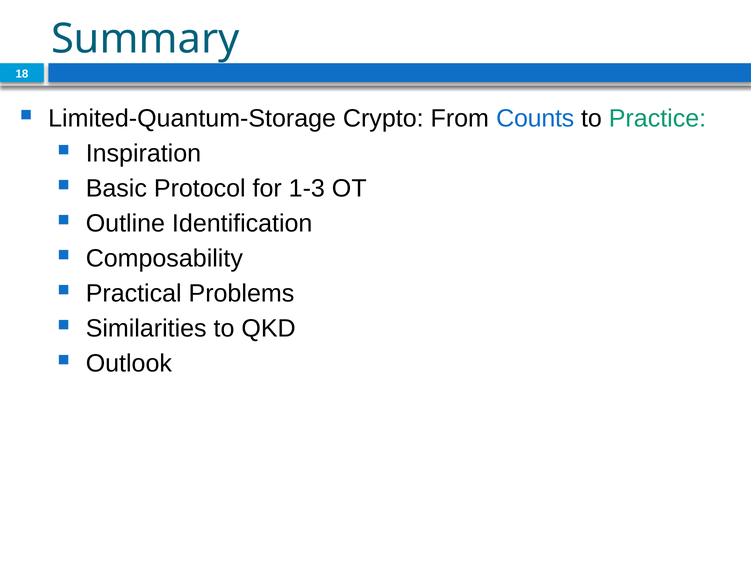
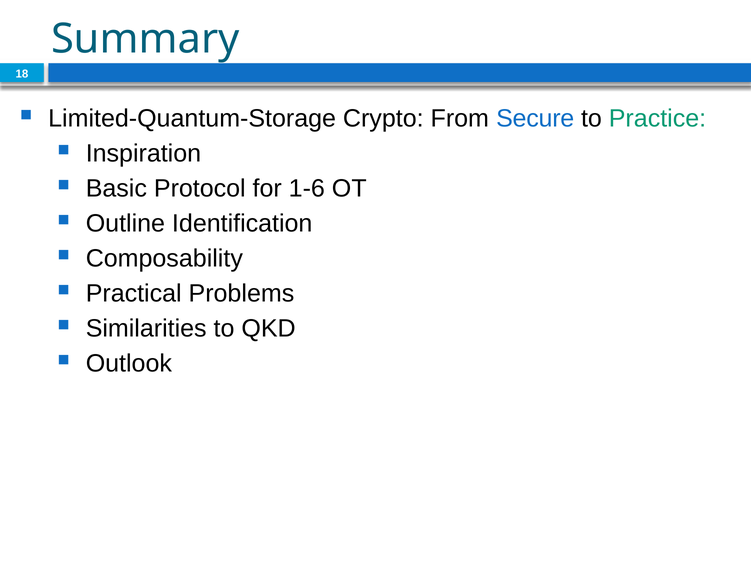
Counts: Counts -> Secure (535, 119)
1-3: 1-3 -> 1-6 (307, 189)
